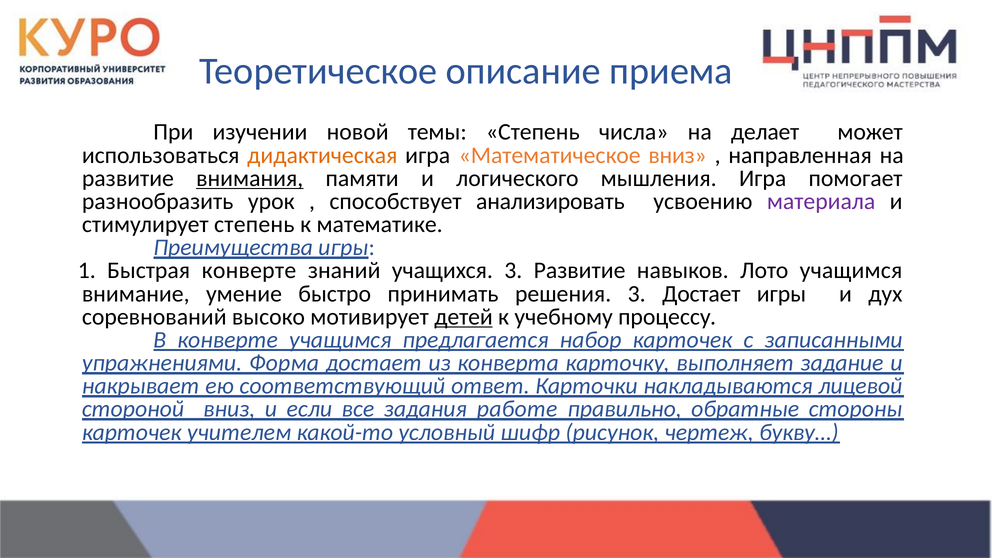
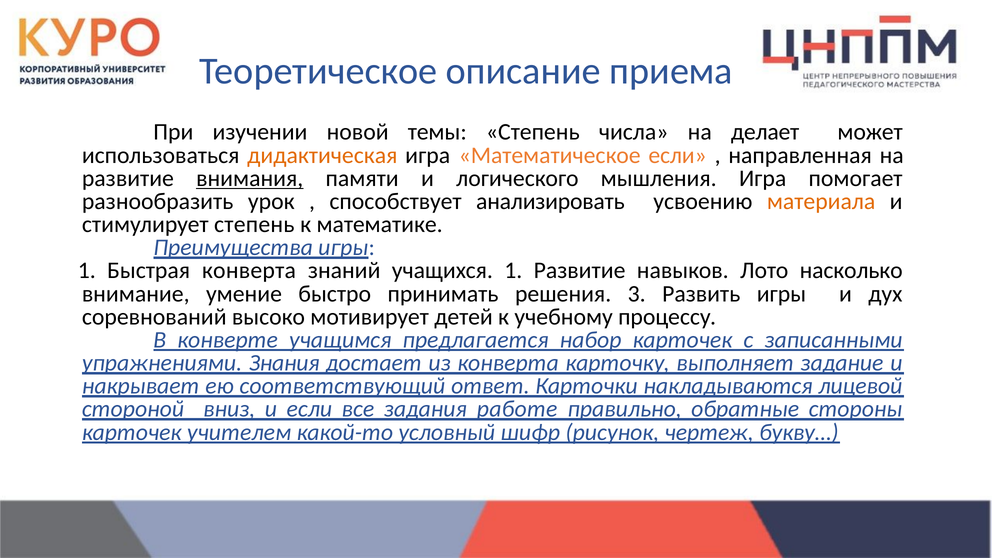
Математическое вниз: вниз -> если (678, 155)
материала colour: purple -> orange (821, 201)
Быстрая конверте: конверте -> конверта (249, 271)
учащихся 3: 3 -> 1 (513, 271)
Лото учащимся: учащимся -> насколько (851, 271)
3 Достает: Достает -> Развить (701, 294)
детей underline: present -> none (464, 317)
Форма: Форма -> Знания (284, 363)
